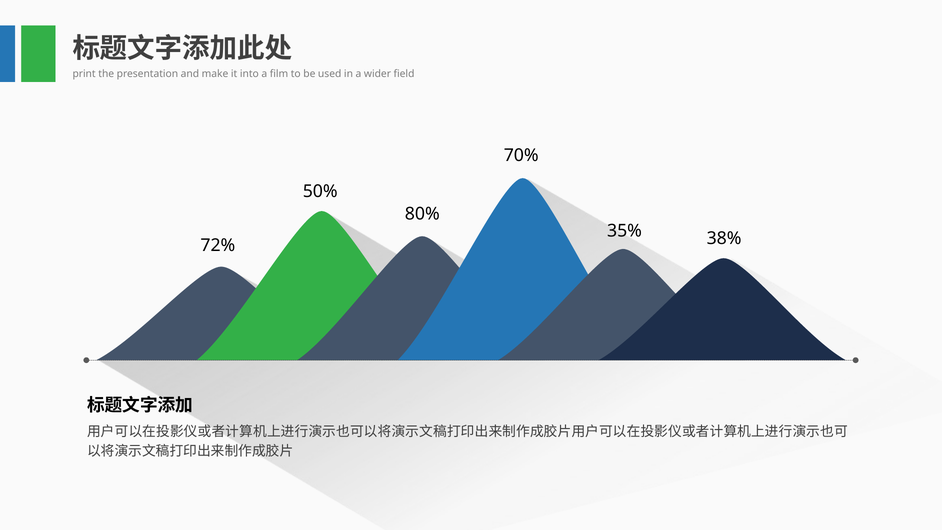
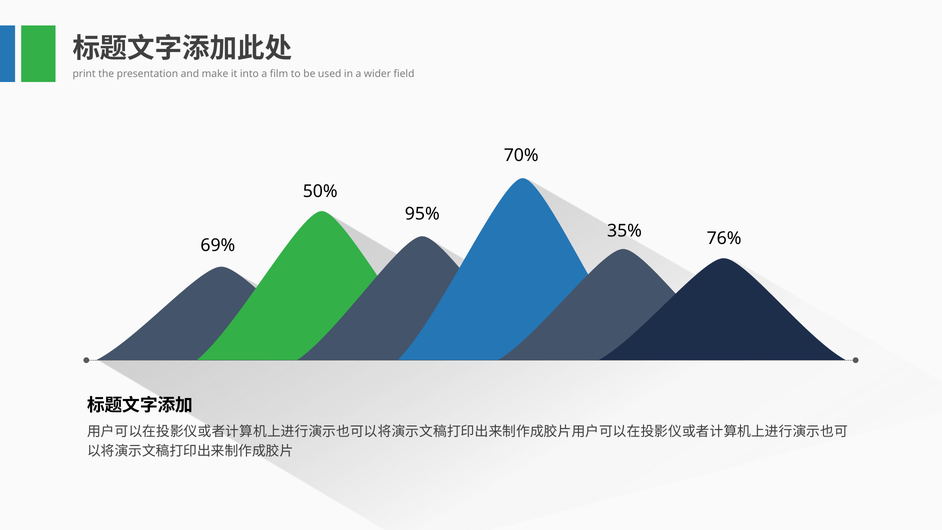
80%: 80% -> 95% (422, 214)
38%: 38% -> 76% (724, 238)
72%: 72% -> 69% (218, 245)
